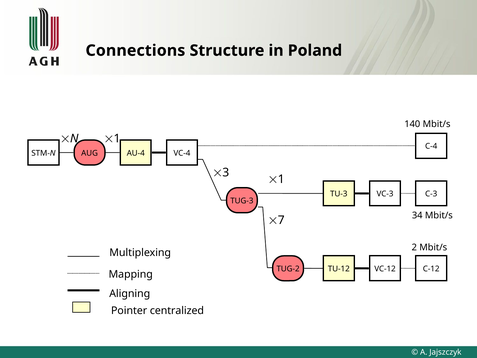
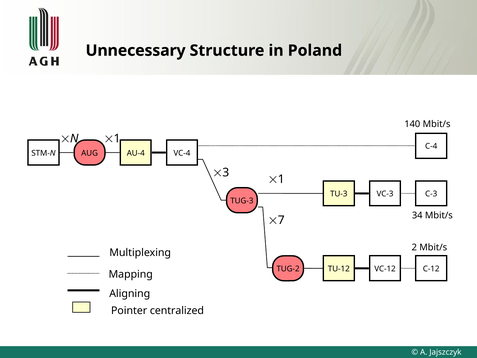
Connections: Connections -> Unnecessary (136, 51)
